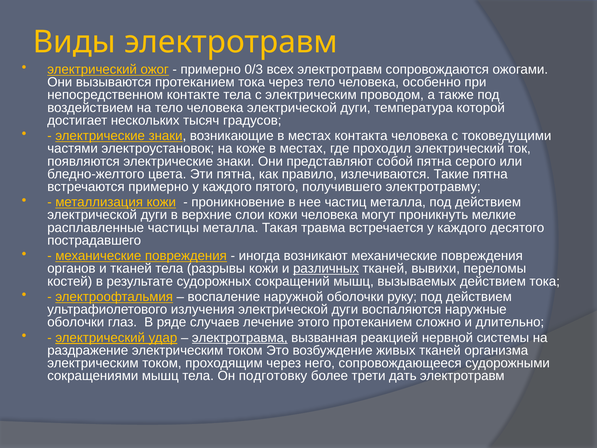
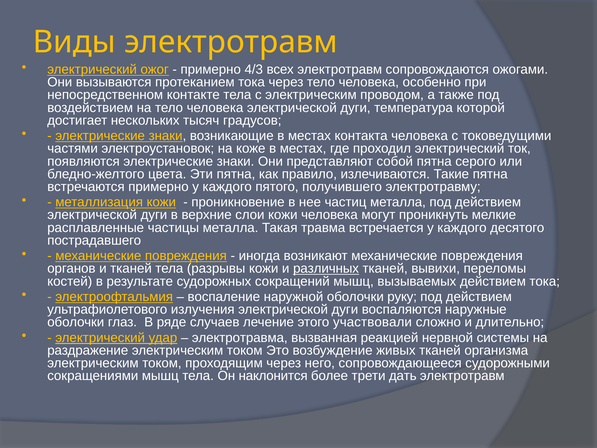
0/3: 0/3 -> 4/3 (254, 69)
этого протеканием: протеканием -> участвовали (372, 322)
электротравма underline: present -> none (240, 337)
подготовку: подготовку -> наклонится (273, 376)
